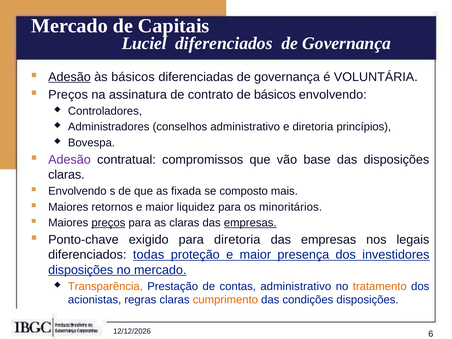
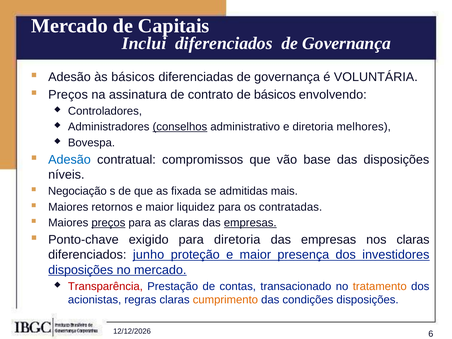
Luciel: Luciel -> Inclui (144, 43)
Adesão underline: present -> none (69, 77)
conselhos underline: none -> present (180, 127)
princípios: princípios -> melhores (364, 127)
Adesão colour: purple -> blue (69, 160)
claras: claras -> níveis (66, 175)
Envolvendo: Envolvendo -> Negociação (77, 191)
composto: composto -> admitidas (244, 191)
minoritários: minoritários -> contratadas (291, 207)
nos legais: legais -> claras (413, 240)
todas: todas -> junho (149, 255)
Transparência colour: orange -> red (105, 286)
contas administrativo: administrativo -> transacionado (296, 286)
